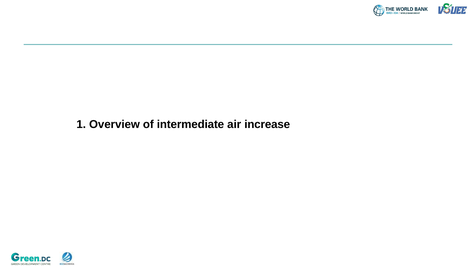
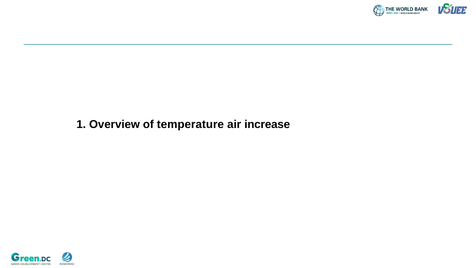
intermediate: intermediate -> temperature (190, 124)
